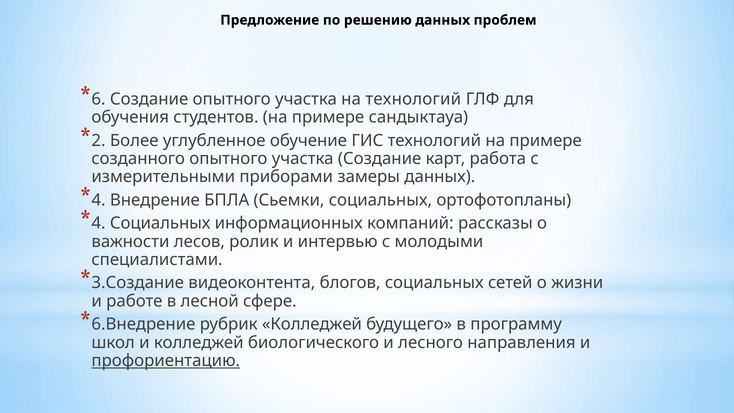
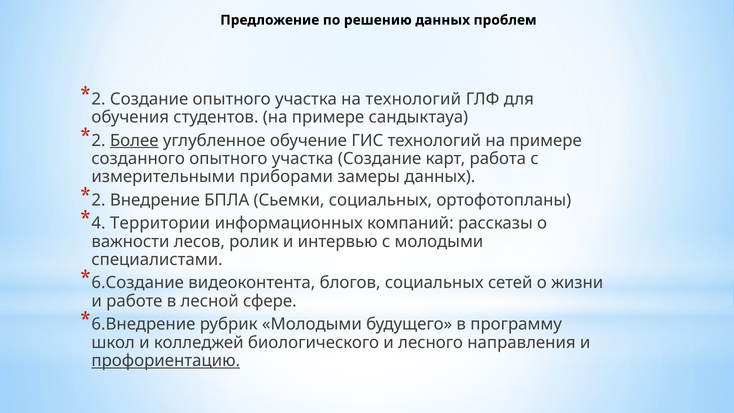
6: 6 -> 2 (99, 99)
Более underline: none -> present (134, 140)
4: 4 -> 2 (99, 200)
4 Социальных: Социальных -> Территории (160, 223)
3.Создание: 3.Создание -> 6.Создание (138, 283)
рубрик Колледжей: Колледжей -> Молодыми (312, 324)
